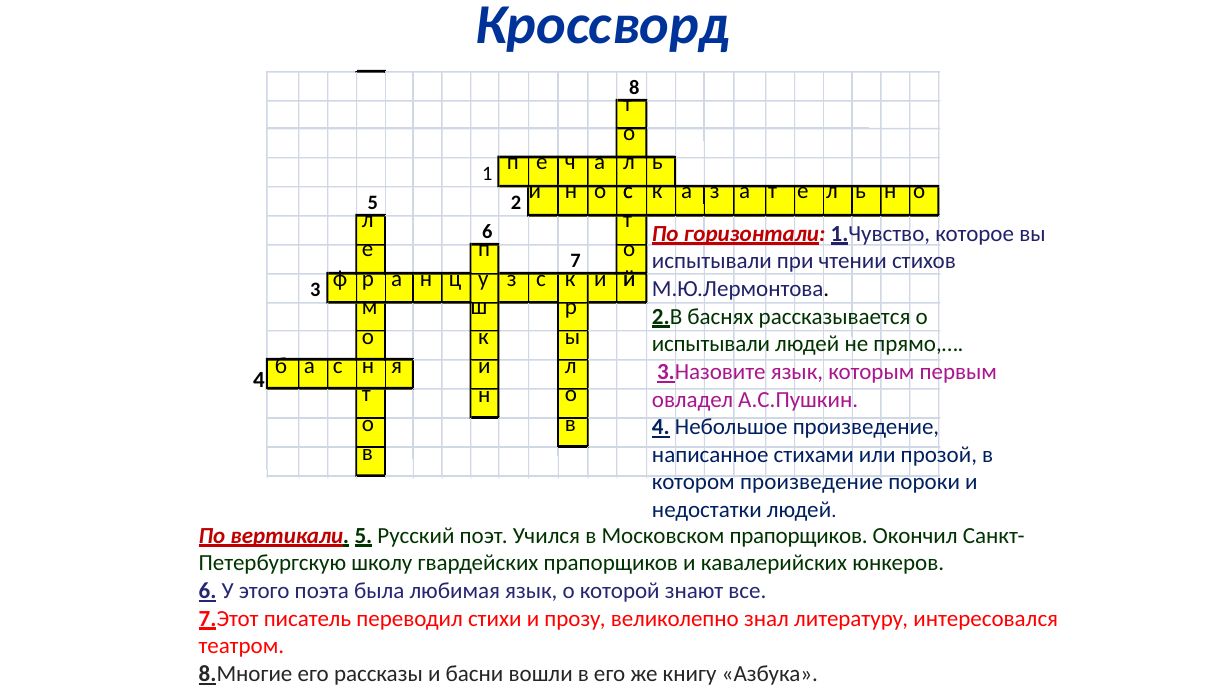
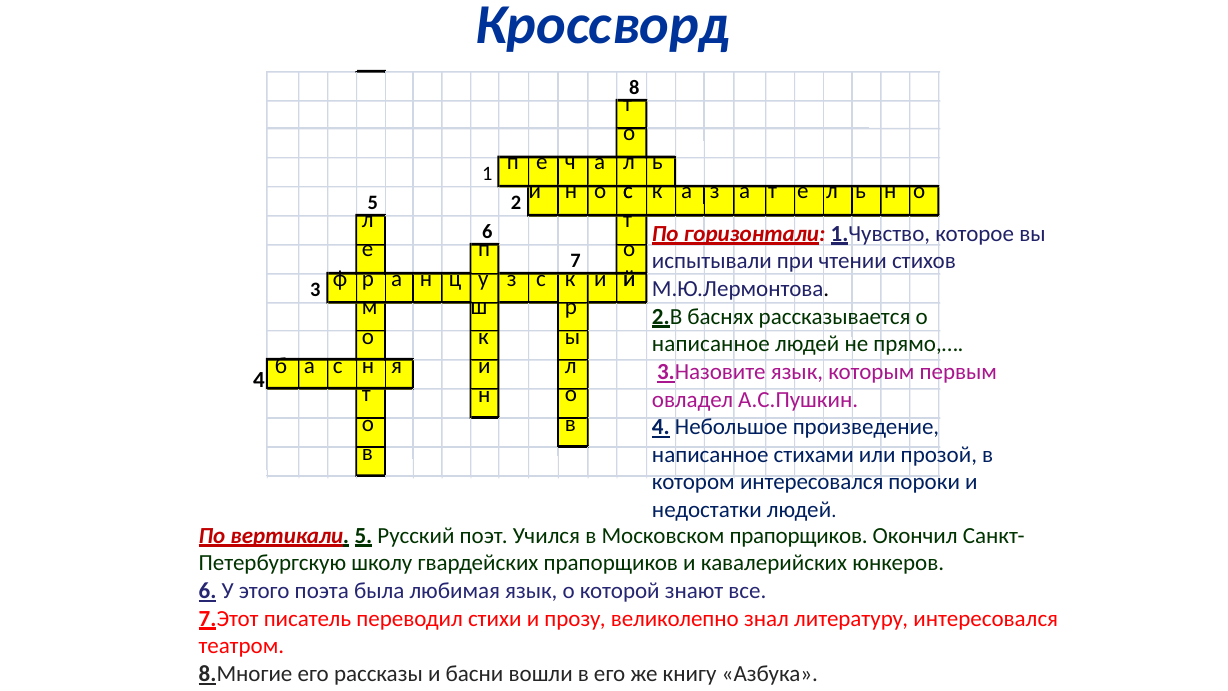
испытывали: испытывали -> написанное (711, 344)
котором произведение: произведение -> интересовался (812, 482)
